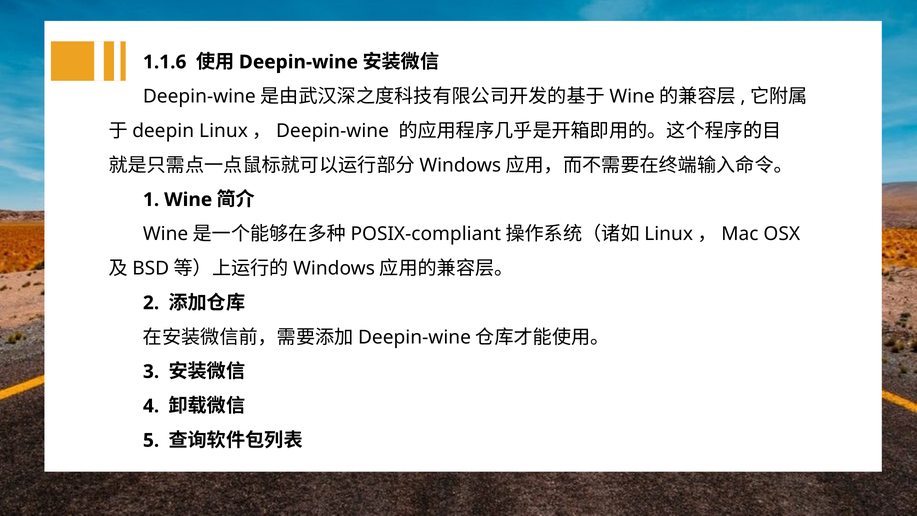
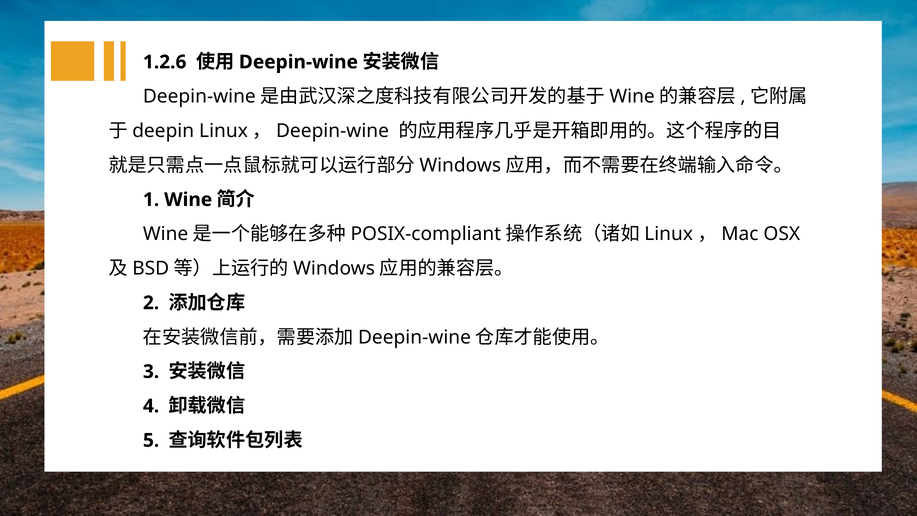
1.1.6: 1.1.6 -> 1.2.6 (165, 62)
